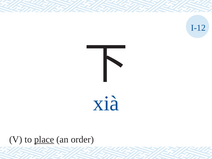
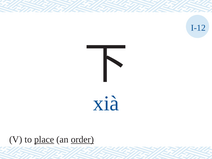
order underline: none -> present (82, 140)
